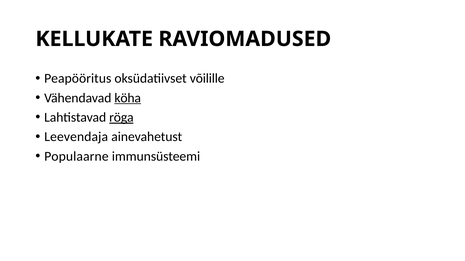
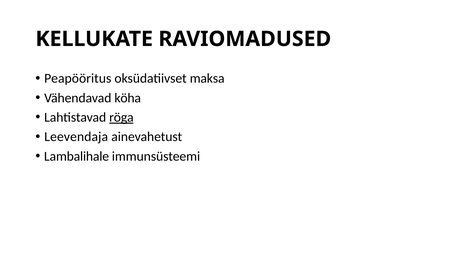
võilille: võilille -> maksa (207, 79)
köha underline: present -> none (128, 98)
Populaarne: Populaarne -> Lambalihale (77, 157)
